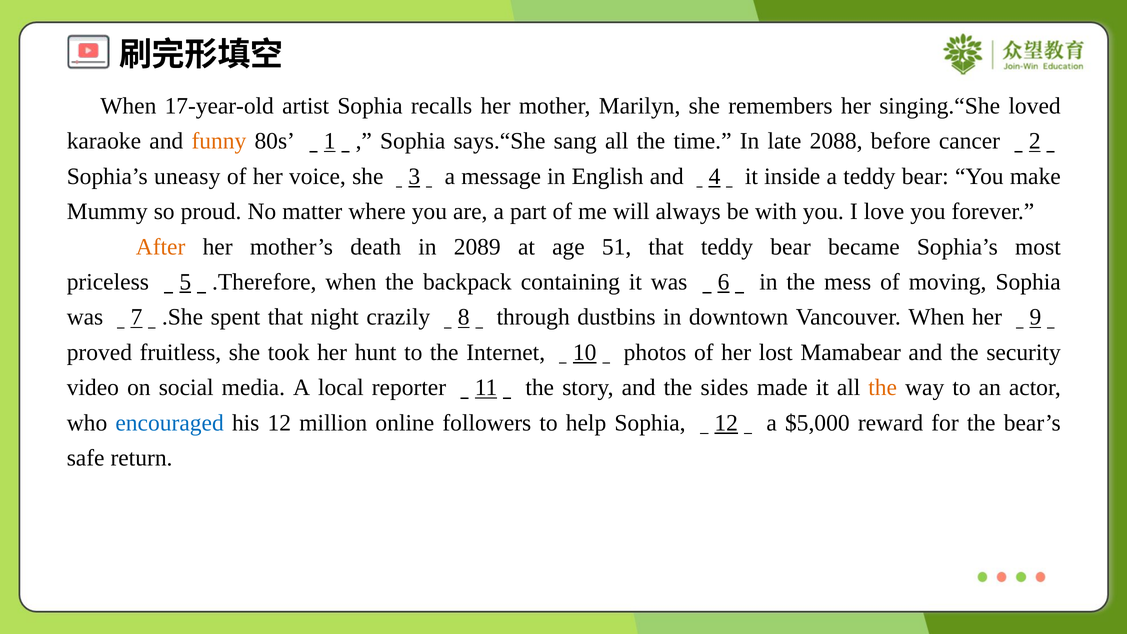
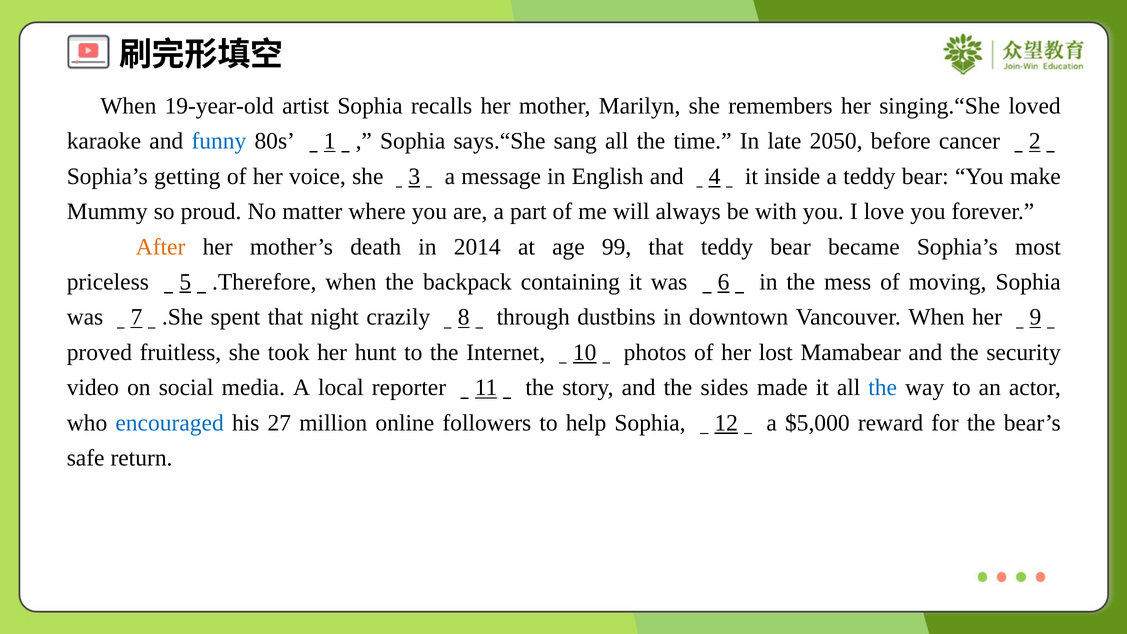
17-year-old: 17-year-old -> 19-year-old (219, 106)
funny colour: orange -> blue (219, 141)
2088: 2088 -> 2050 (836, 141)
uneasy: uneasy -> getting (187, 176)
2089: 2089 -> 2014 (477, 247)
51: 51 -> 99 (617, 247)
the colour: orange -> blue (883, 388)
his 12: 12 -> 27 (279, 423)
